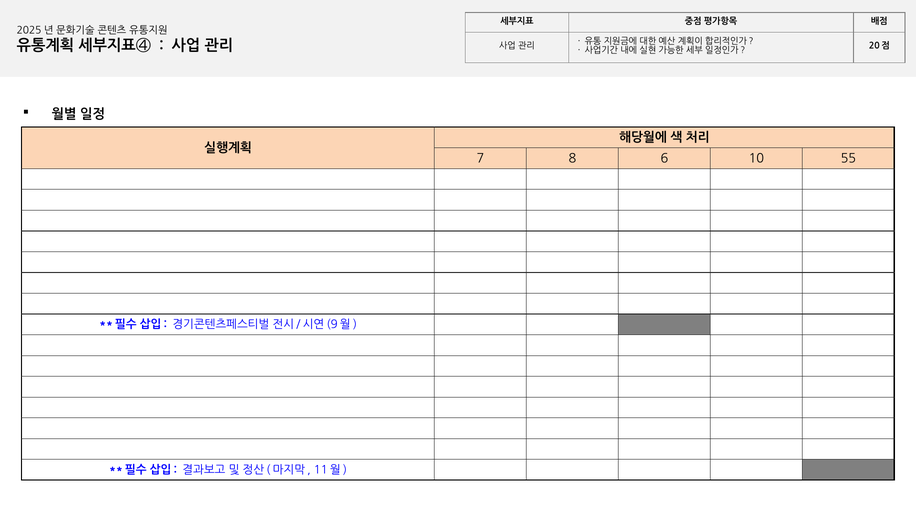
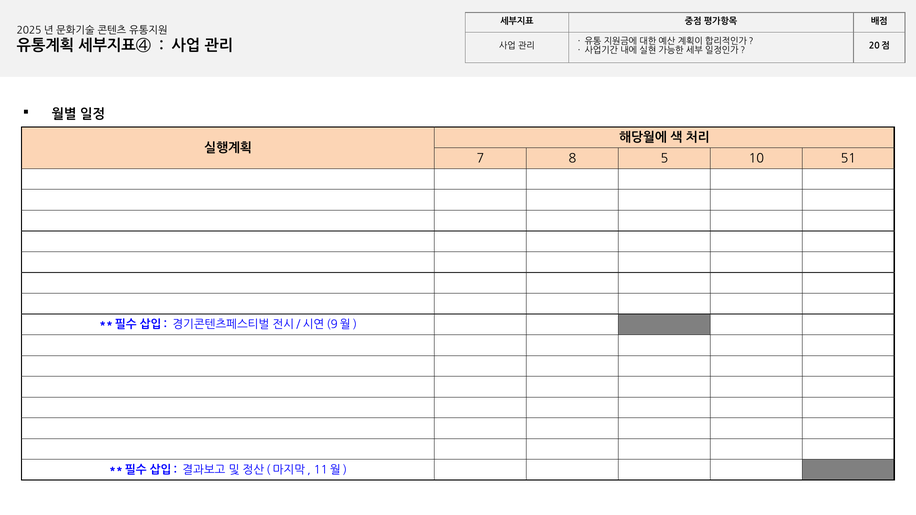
6: 6 -> 5 (664, 159)
55: 55 -> 51 (848, 159)
